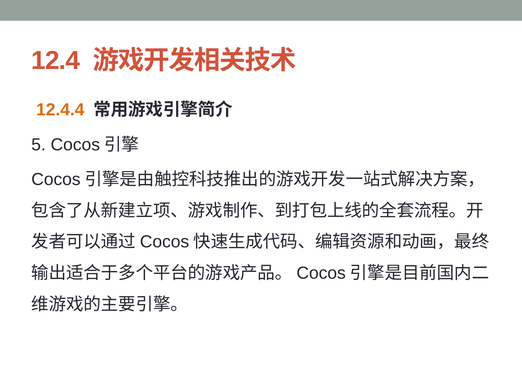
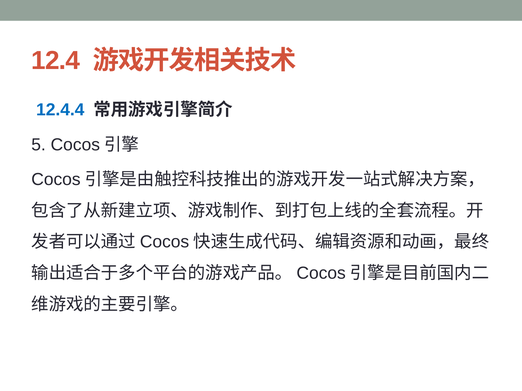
12.4.4 colour: orange -> blue (60, 110)
